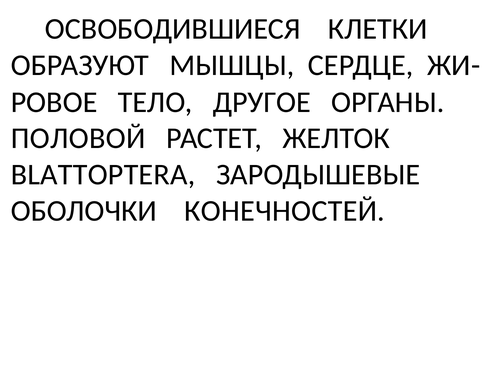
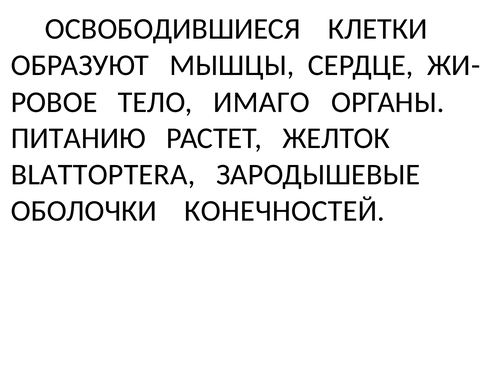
ДРУГОЕ: ДРУГОЕ -> ИМАГО (262, 102)
ПОЛОВОЙ: ПОЛОВОЙ -> ПИТАНИЮ (78, 138)
